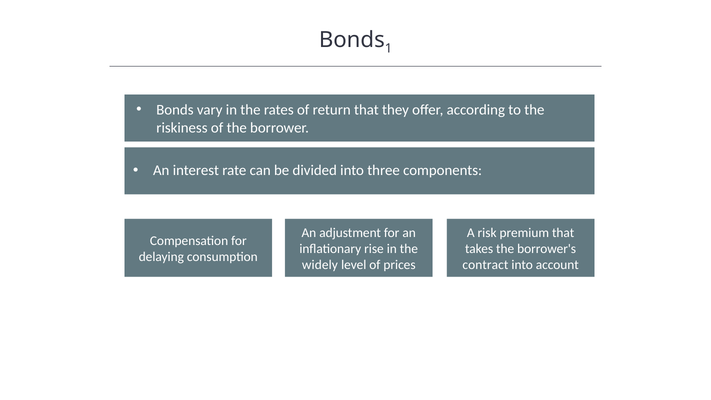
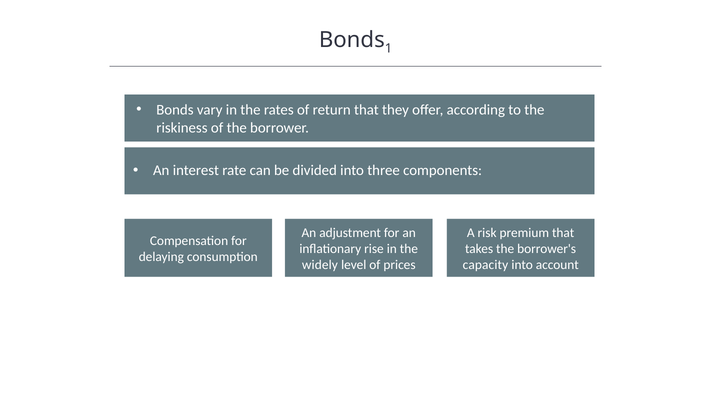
contract: contract -> capacity (485, 265)
